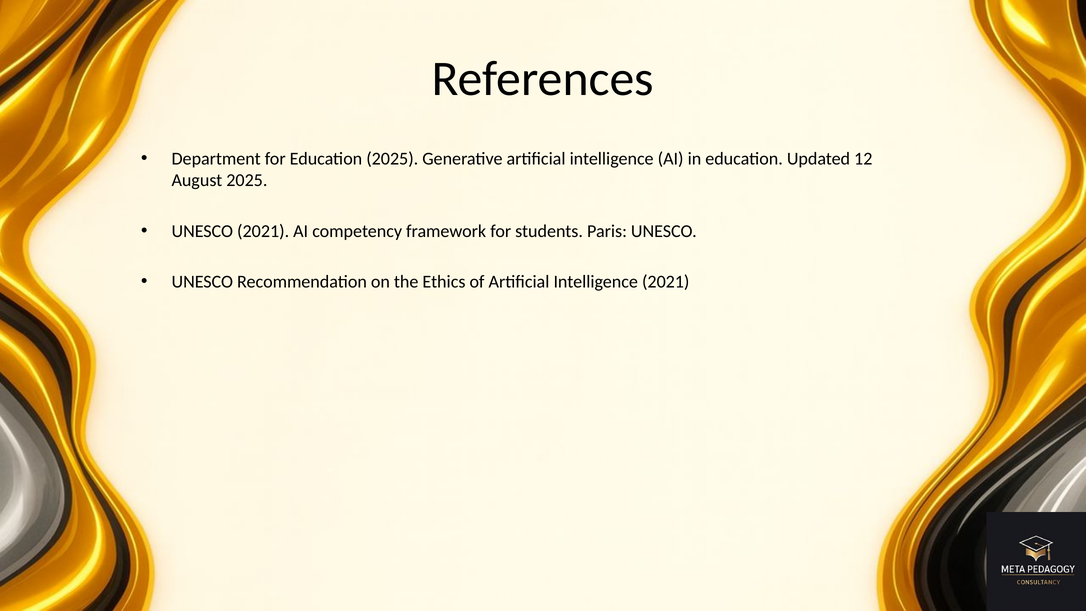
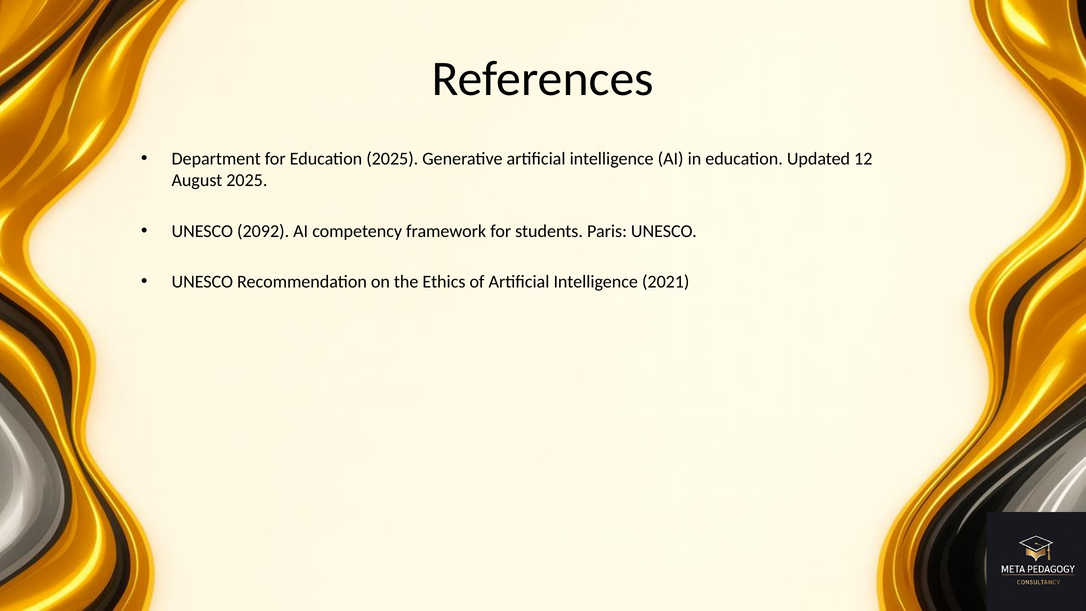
UNESCO 2021: 2021 -> 2092 (263, 231)
